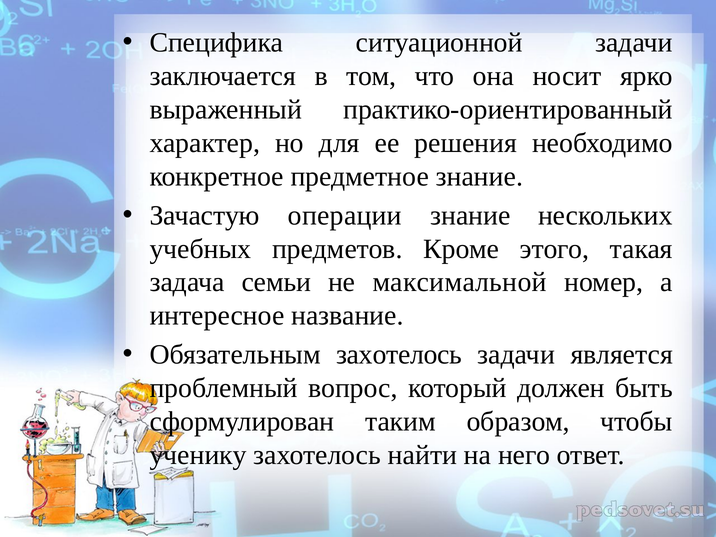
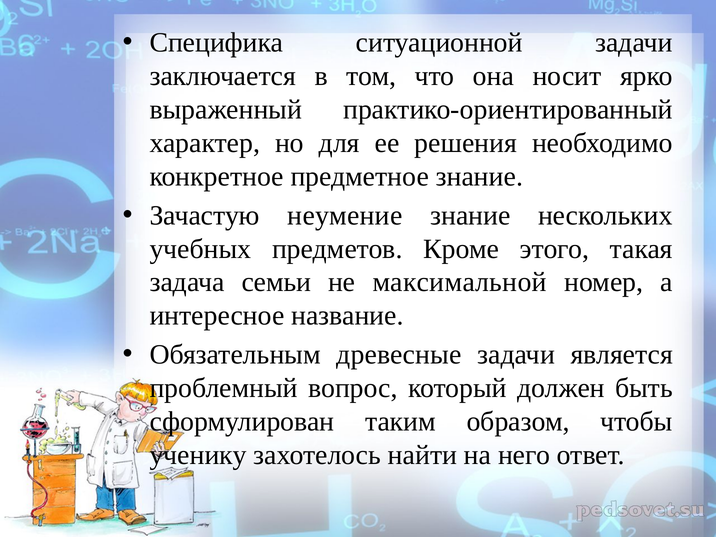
операции: операции -> неумение (345, 215)
Обязательным захотелось: захотелось -> древесные (399, 355)
